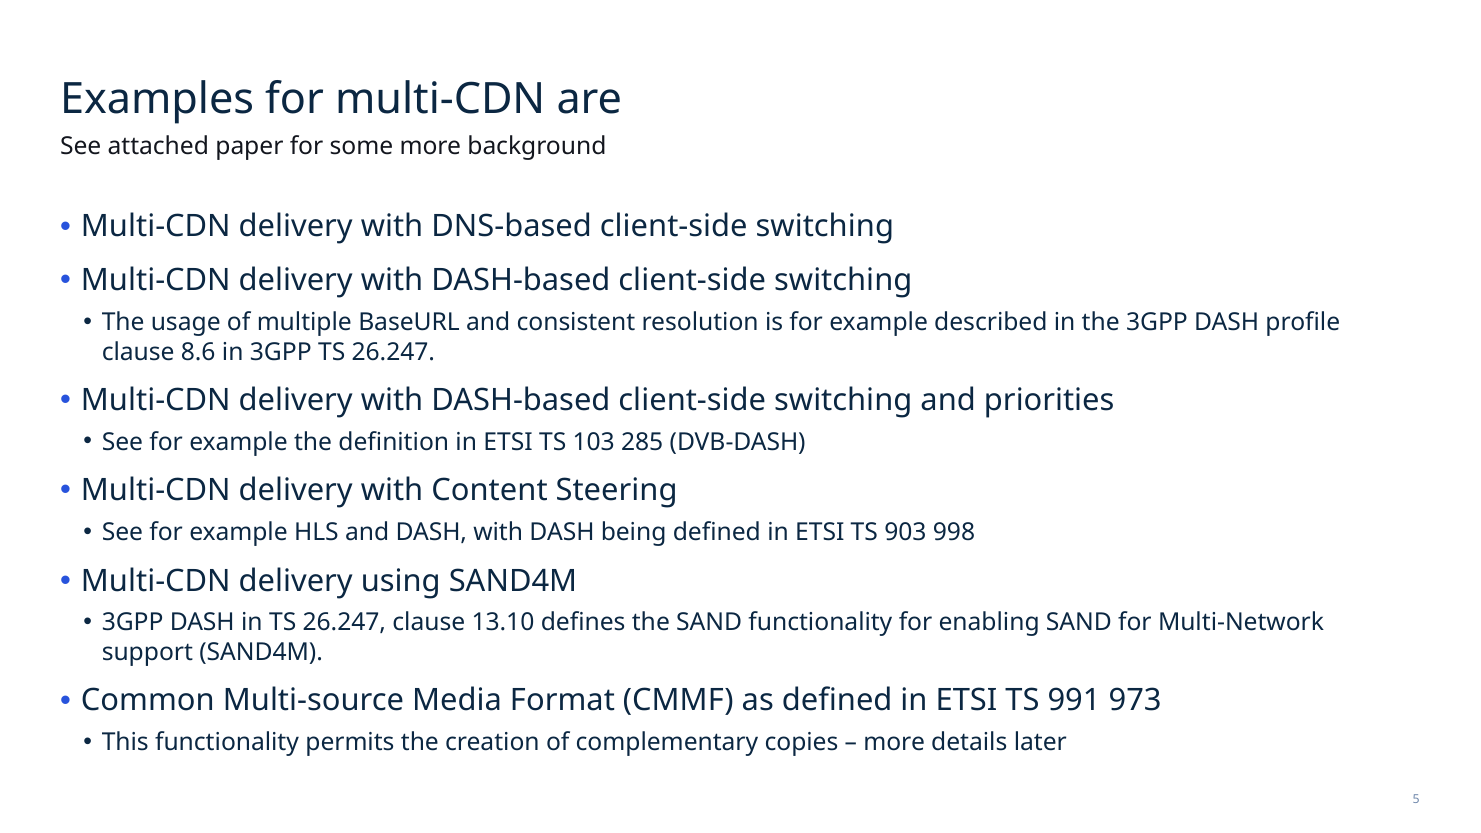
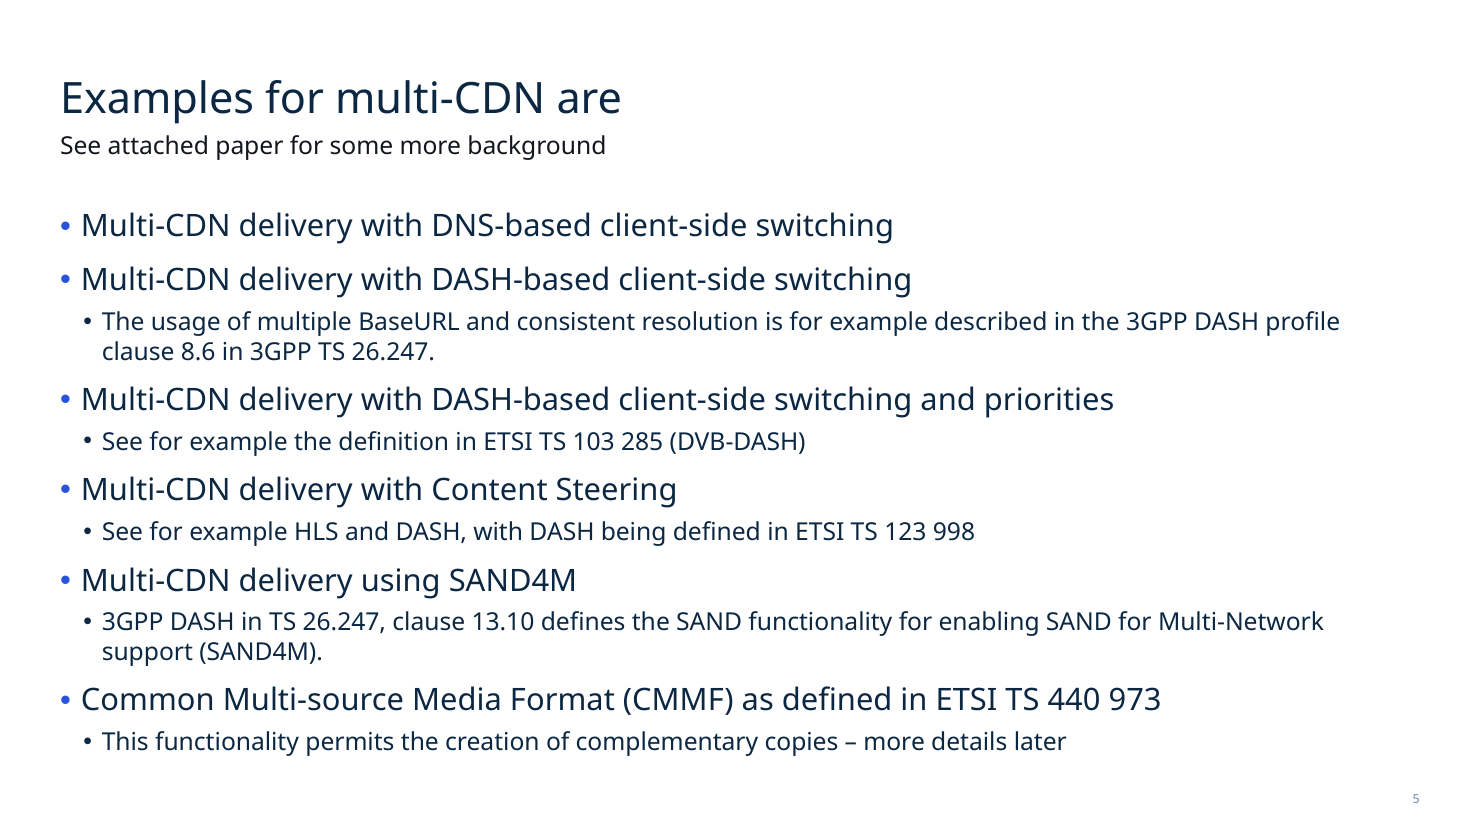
903: 903 -> 123 (905, 532)
991: 991 -> 440 (1074, 701)
